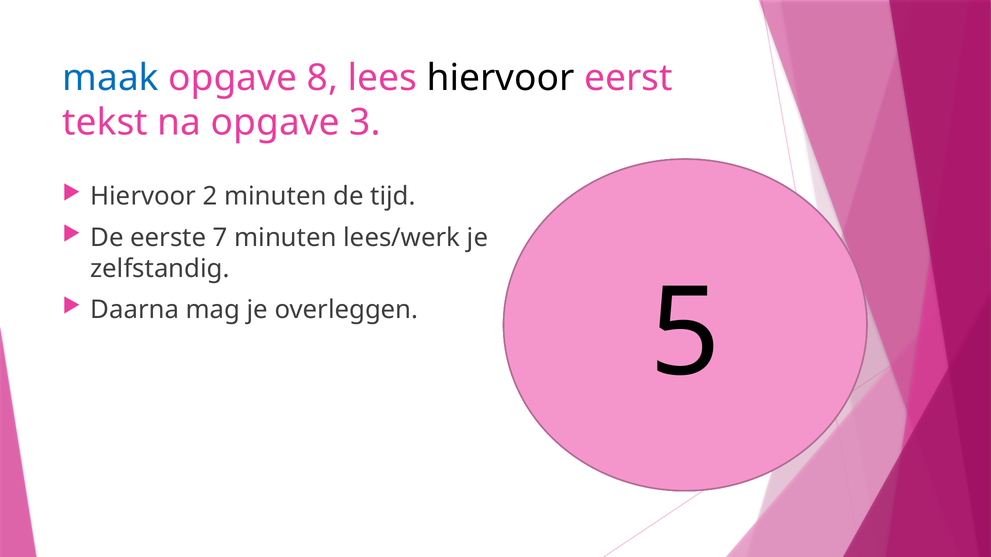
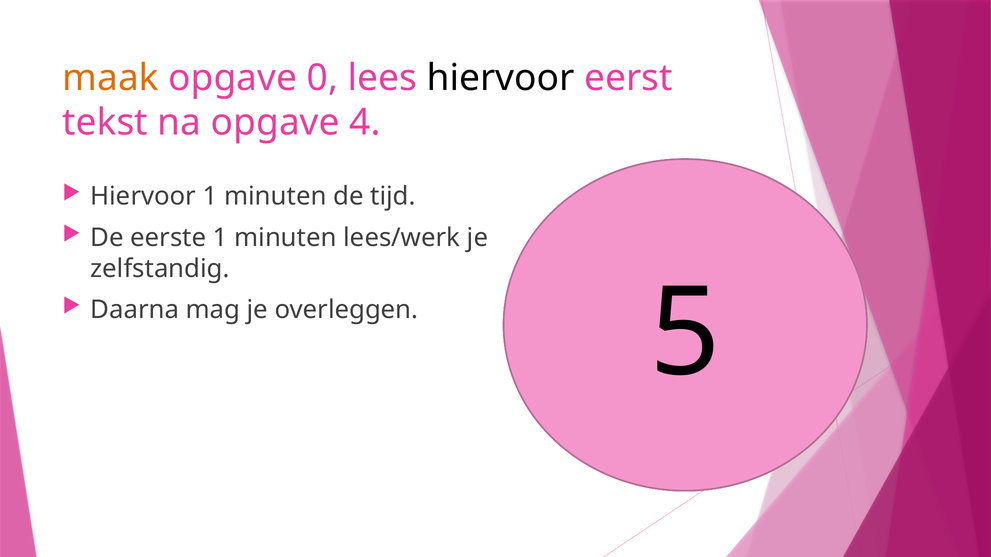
maak colour: blue -> orange (111, 78)
8: 8 -> 0 (322, 78)
3: 3 -> 4 (365, 123)
Hiervoor 2: 2 -> 1 (210, 197)
eerste 7: 7 -> 1 (220, 238)
